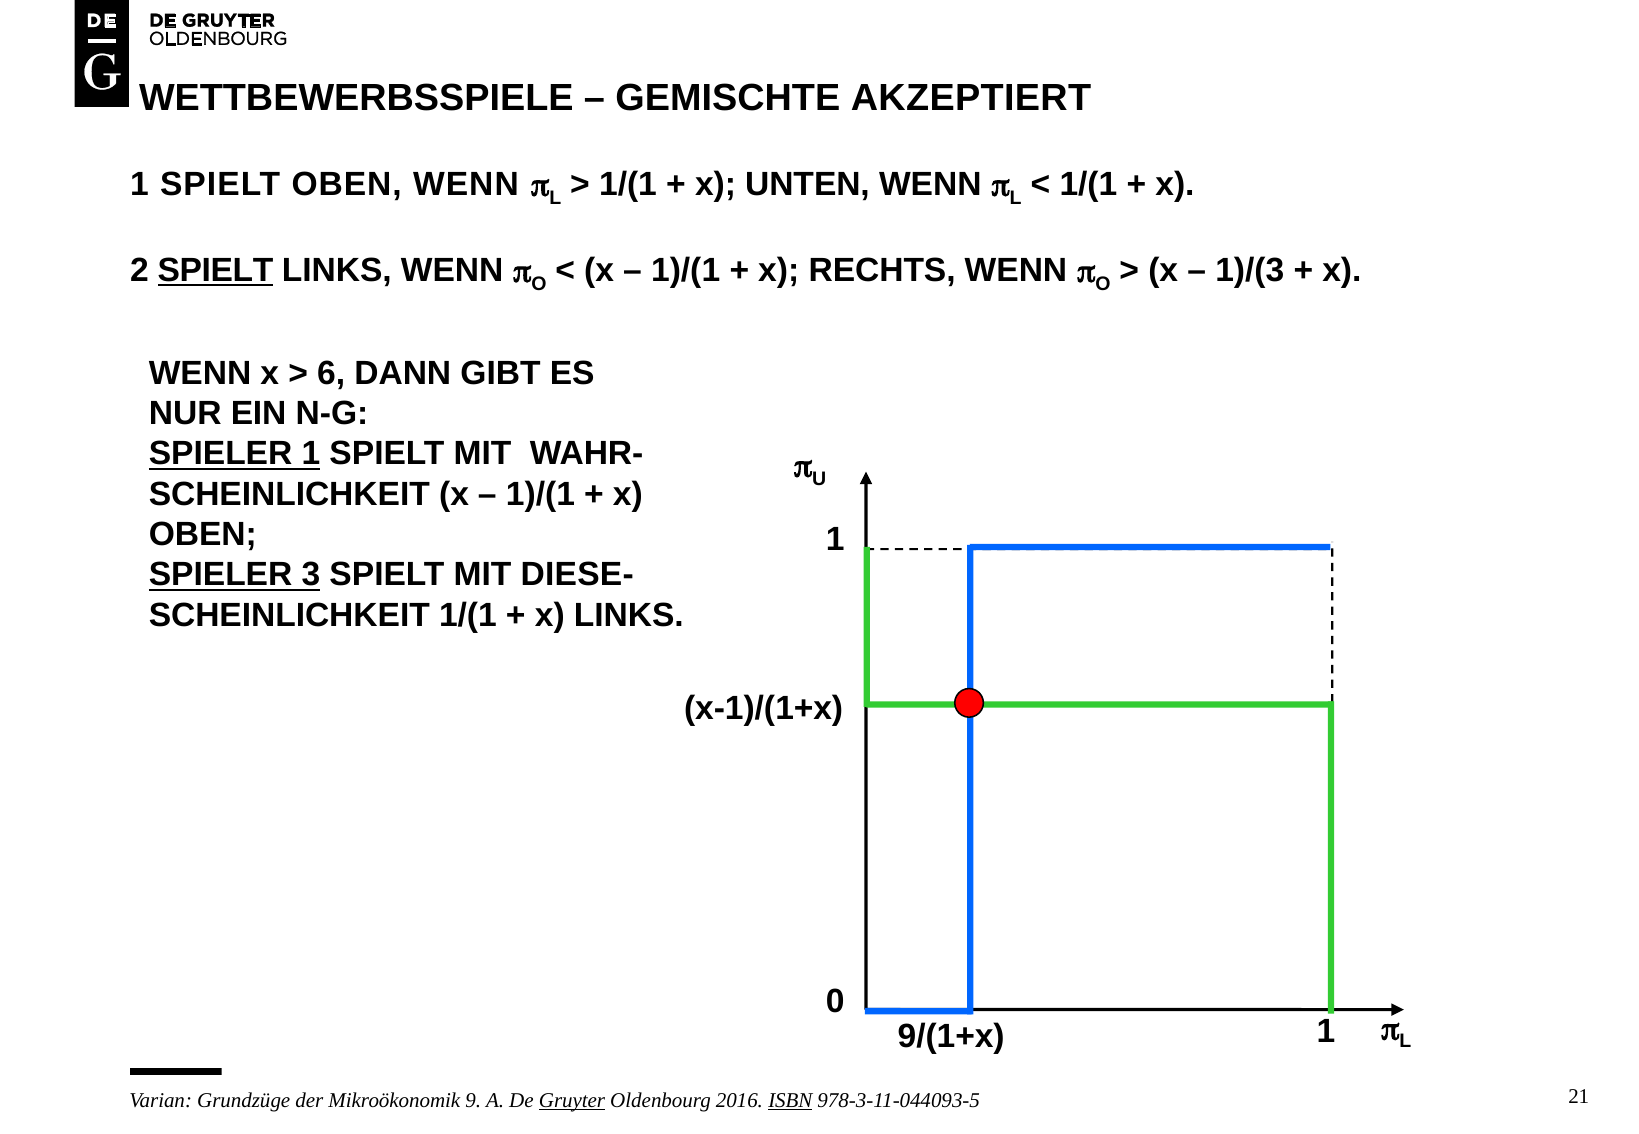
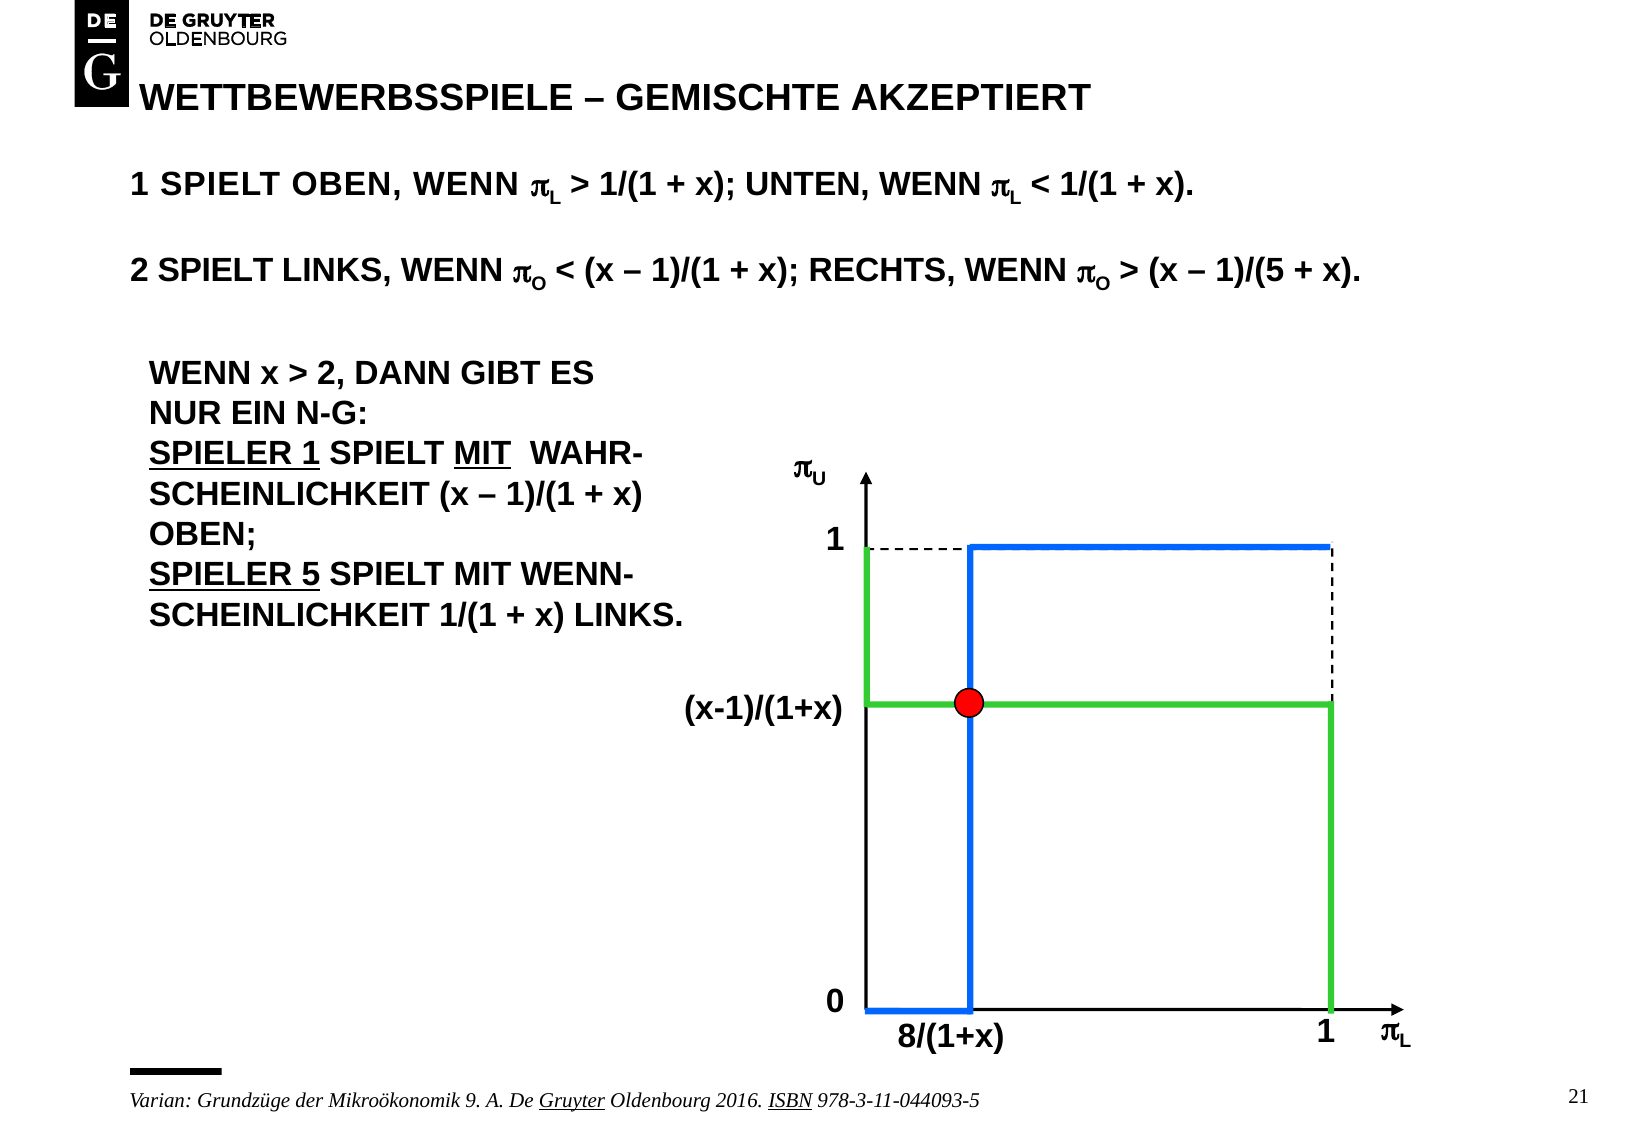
SPIELT underline: present -> none (215, 271)
1)/(3: 1)/(3 -> 1)/(5 (1250, 271)
6: 6 -> 2 (331, 374)
MIT underline: none -> present (482, 454)
3: 3 -> 5 (311, 575)
DIESE-: DIESE- -> WENN- (577, 575)
9/(1+x: 9/(1+x -> 8/(1+x (951, 1037)
